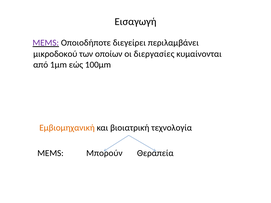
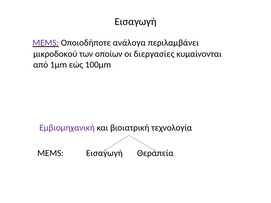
διεγείρει: διεγείρει -> ανάλογα (129, 43)
Εμβιομηχανική colour: orange -> purple (67, 128)
ΜΕΜS Μπορούν: Μπορούν -> Εισαγωγή (104, 153)
